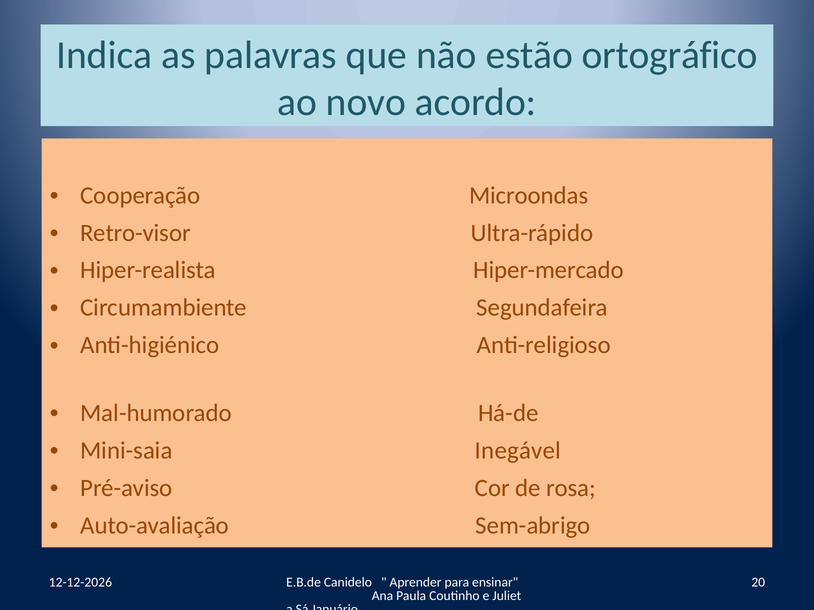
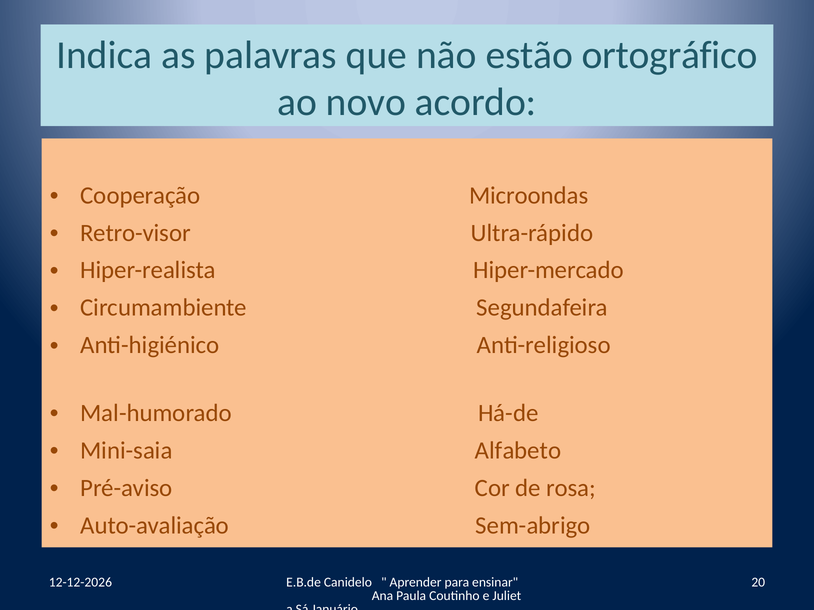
Inegável: Inegável -> Alfabeto (518, 451)
